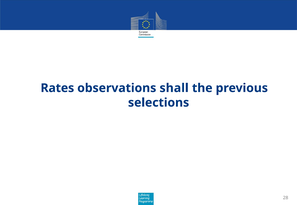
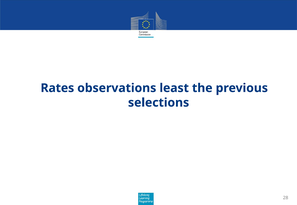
shall: shall -> least (174, 88)
